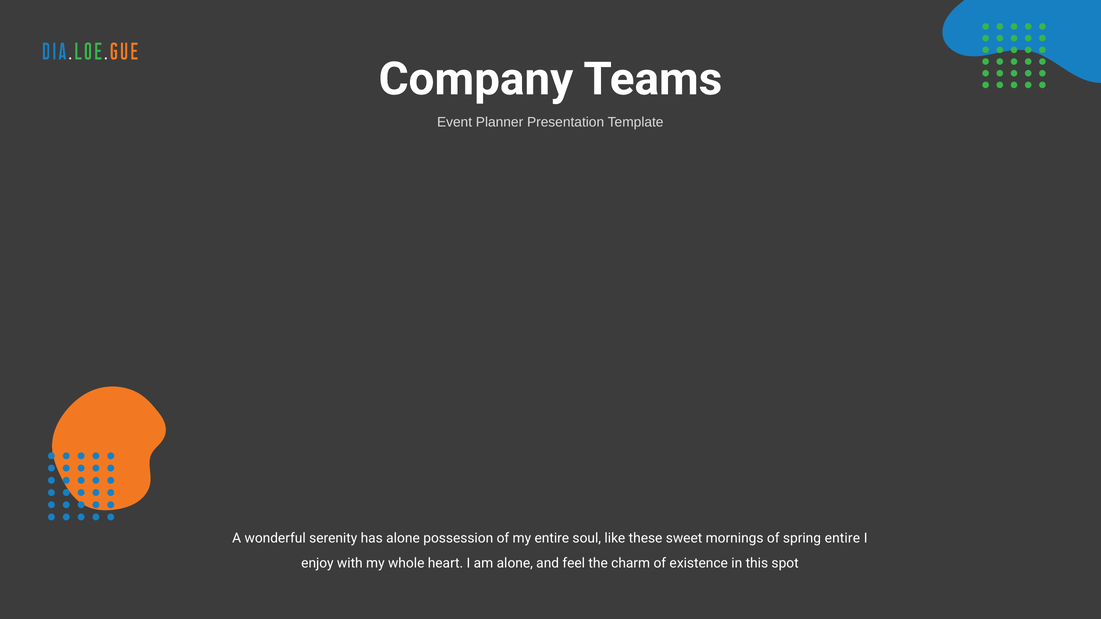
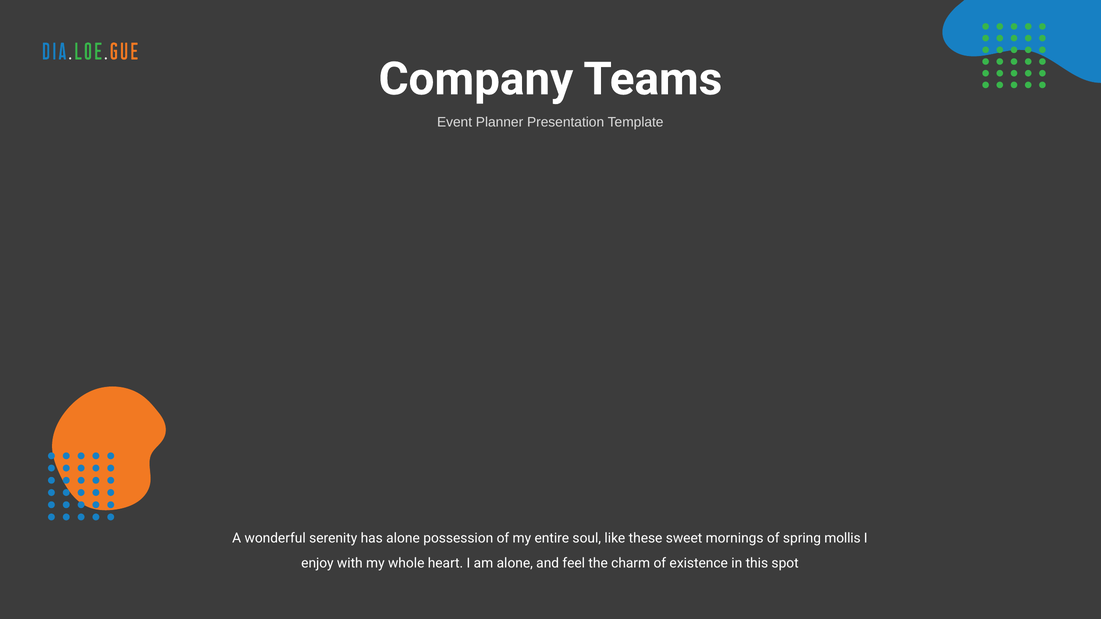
spring entire: entire -> mollis (843, 539)
